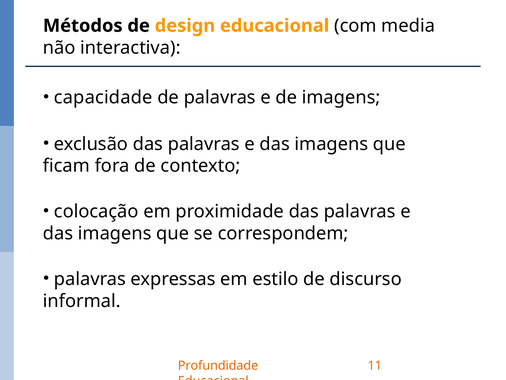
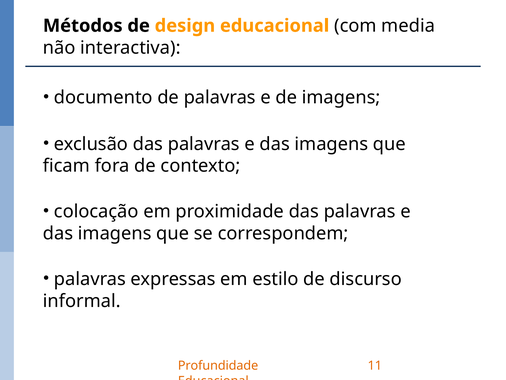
capacidade: capacidade -> documento (103, 97)
